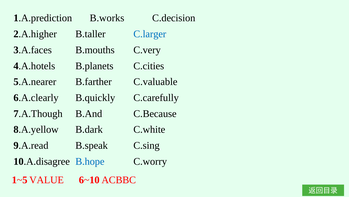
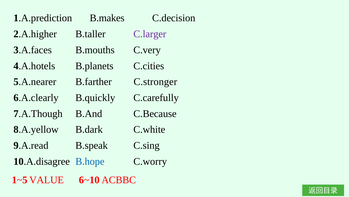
B.works: B.works -> B.makes (107, 18)
C.larger colour: blue -> purple (150, 34)
C.valuable: C.valuable -> C.stronger (155, 82)
